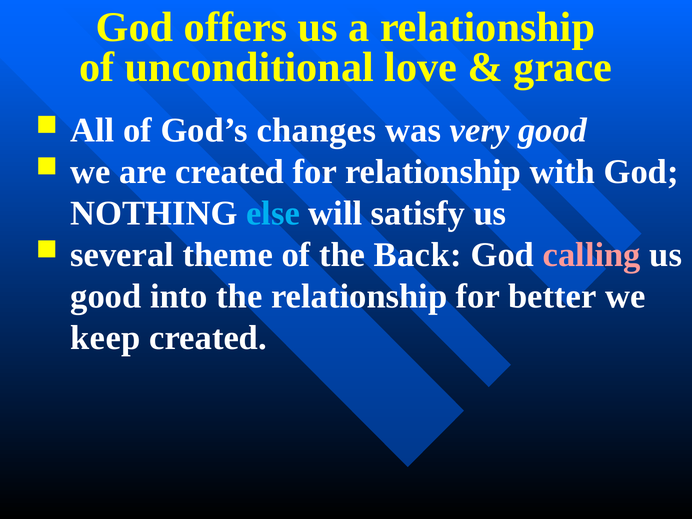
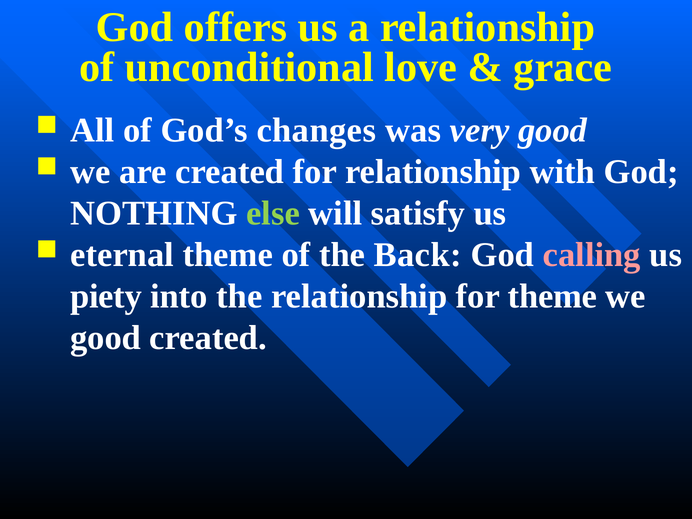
else colour: light blue -> light green (273, 214)
several: several -> eternal (122, 255)
good: good -> piety (106, 297)
for better: better -> theme (552, 297)
keep: keep -> good (106, 338)
